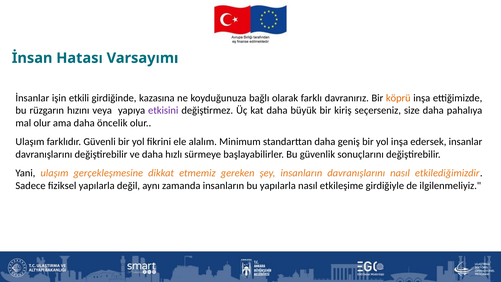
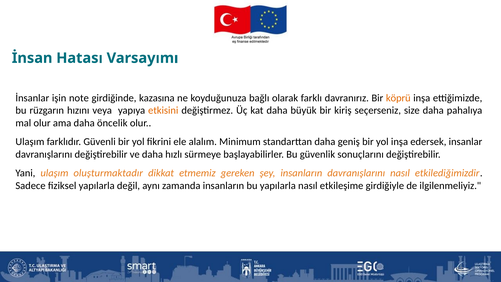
etkili: etkili -> note (79, 98)
etkisini colour: purple -> orange (163, 110)
gerçekleşmesine: gerçekleşmesine -> oluşturmaktadır (108, 173)
